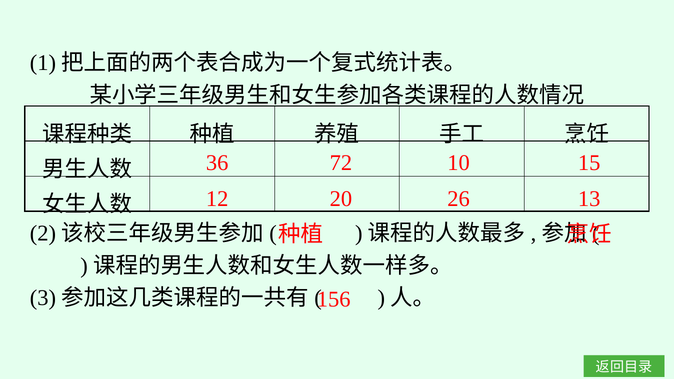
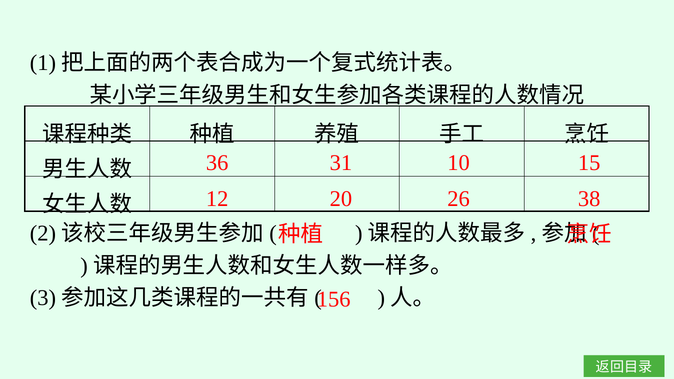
72: 72 -> 31 (341, 163)
13: 13 -> 38 (589, 199)
